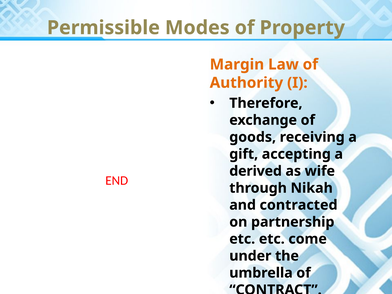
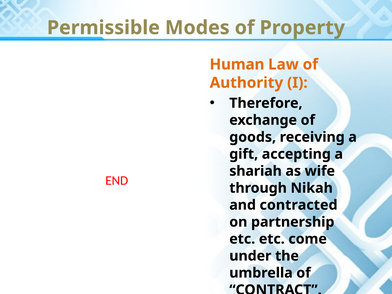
Margin: Margin -> Human (237, 64)
derived: derived -> shariah (256, 171)
